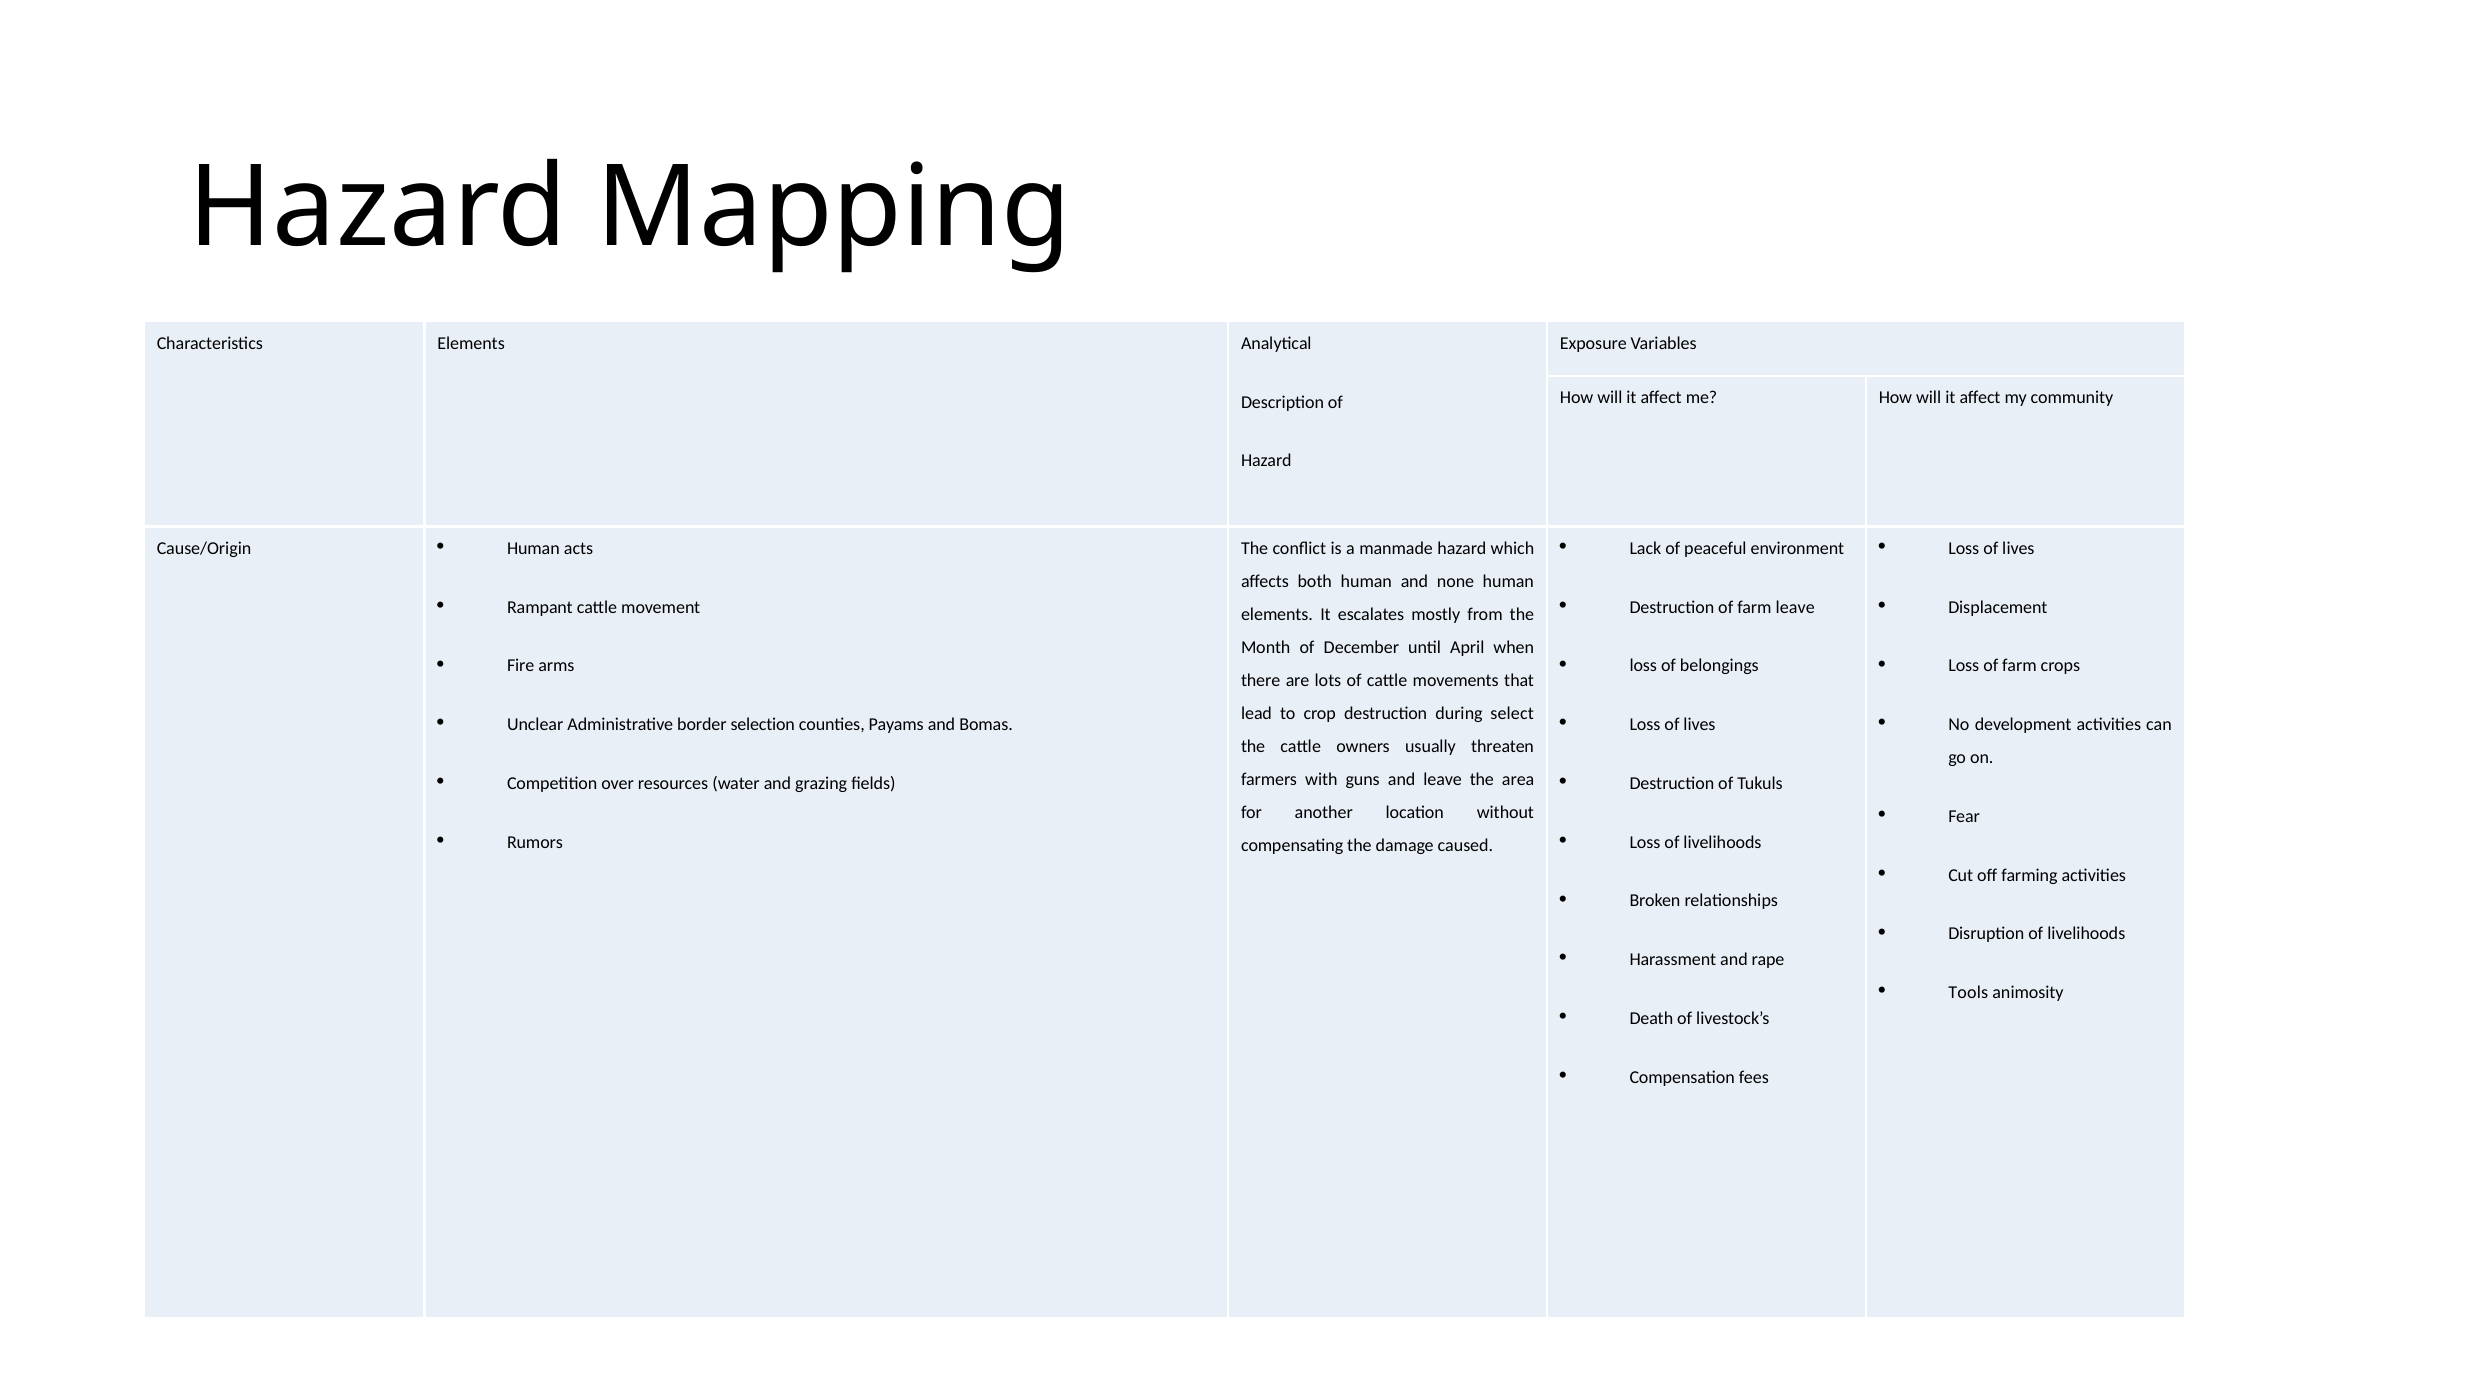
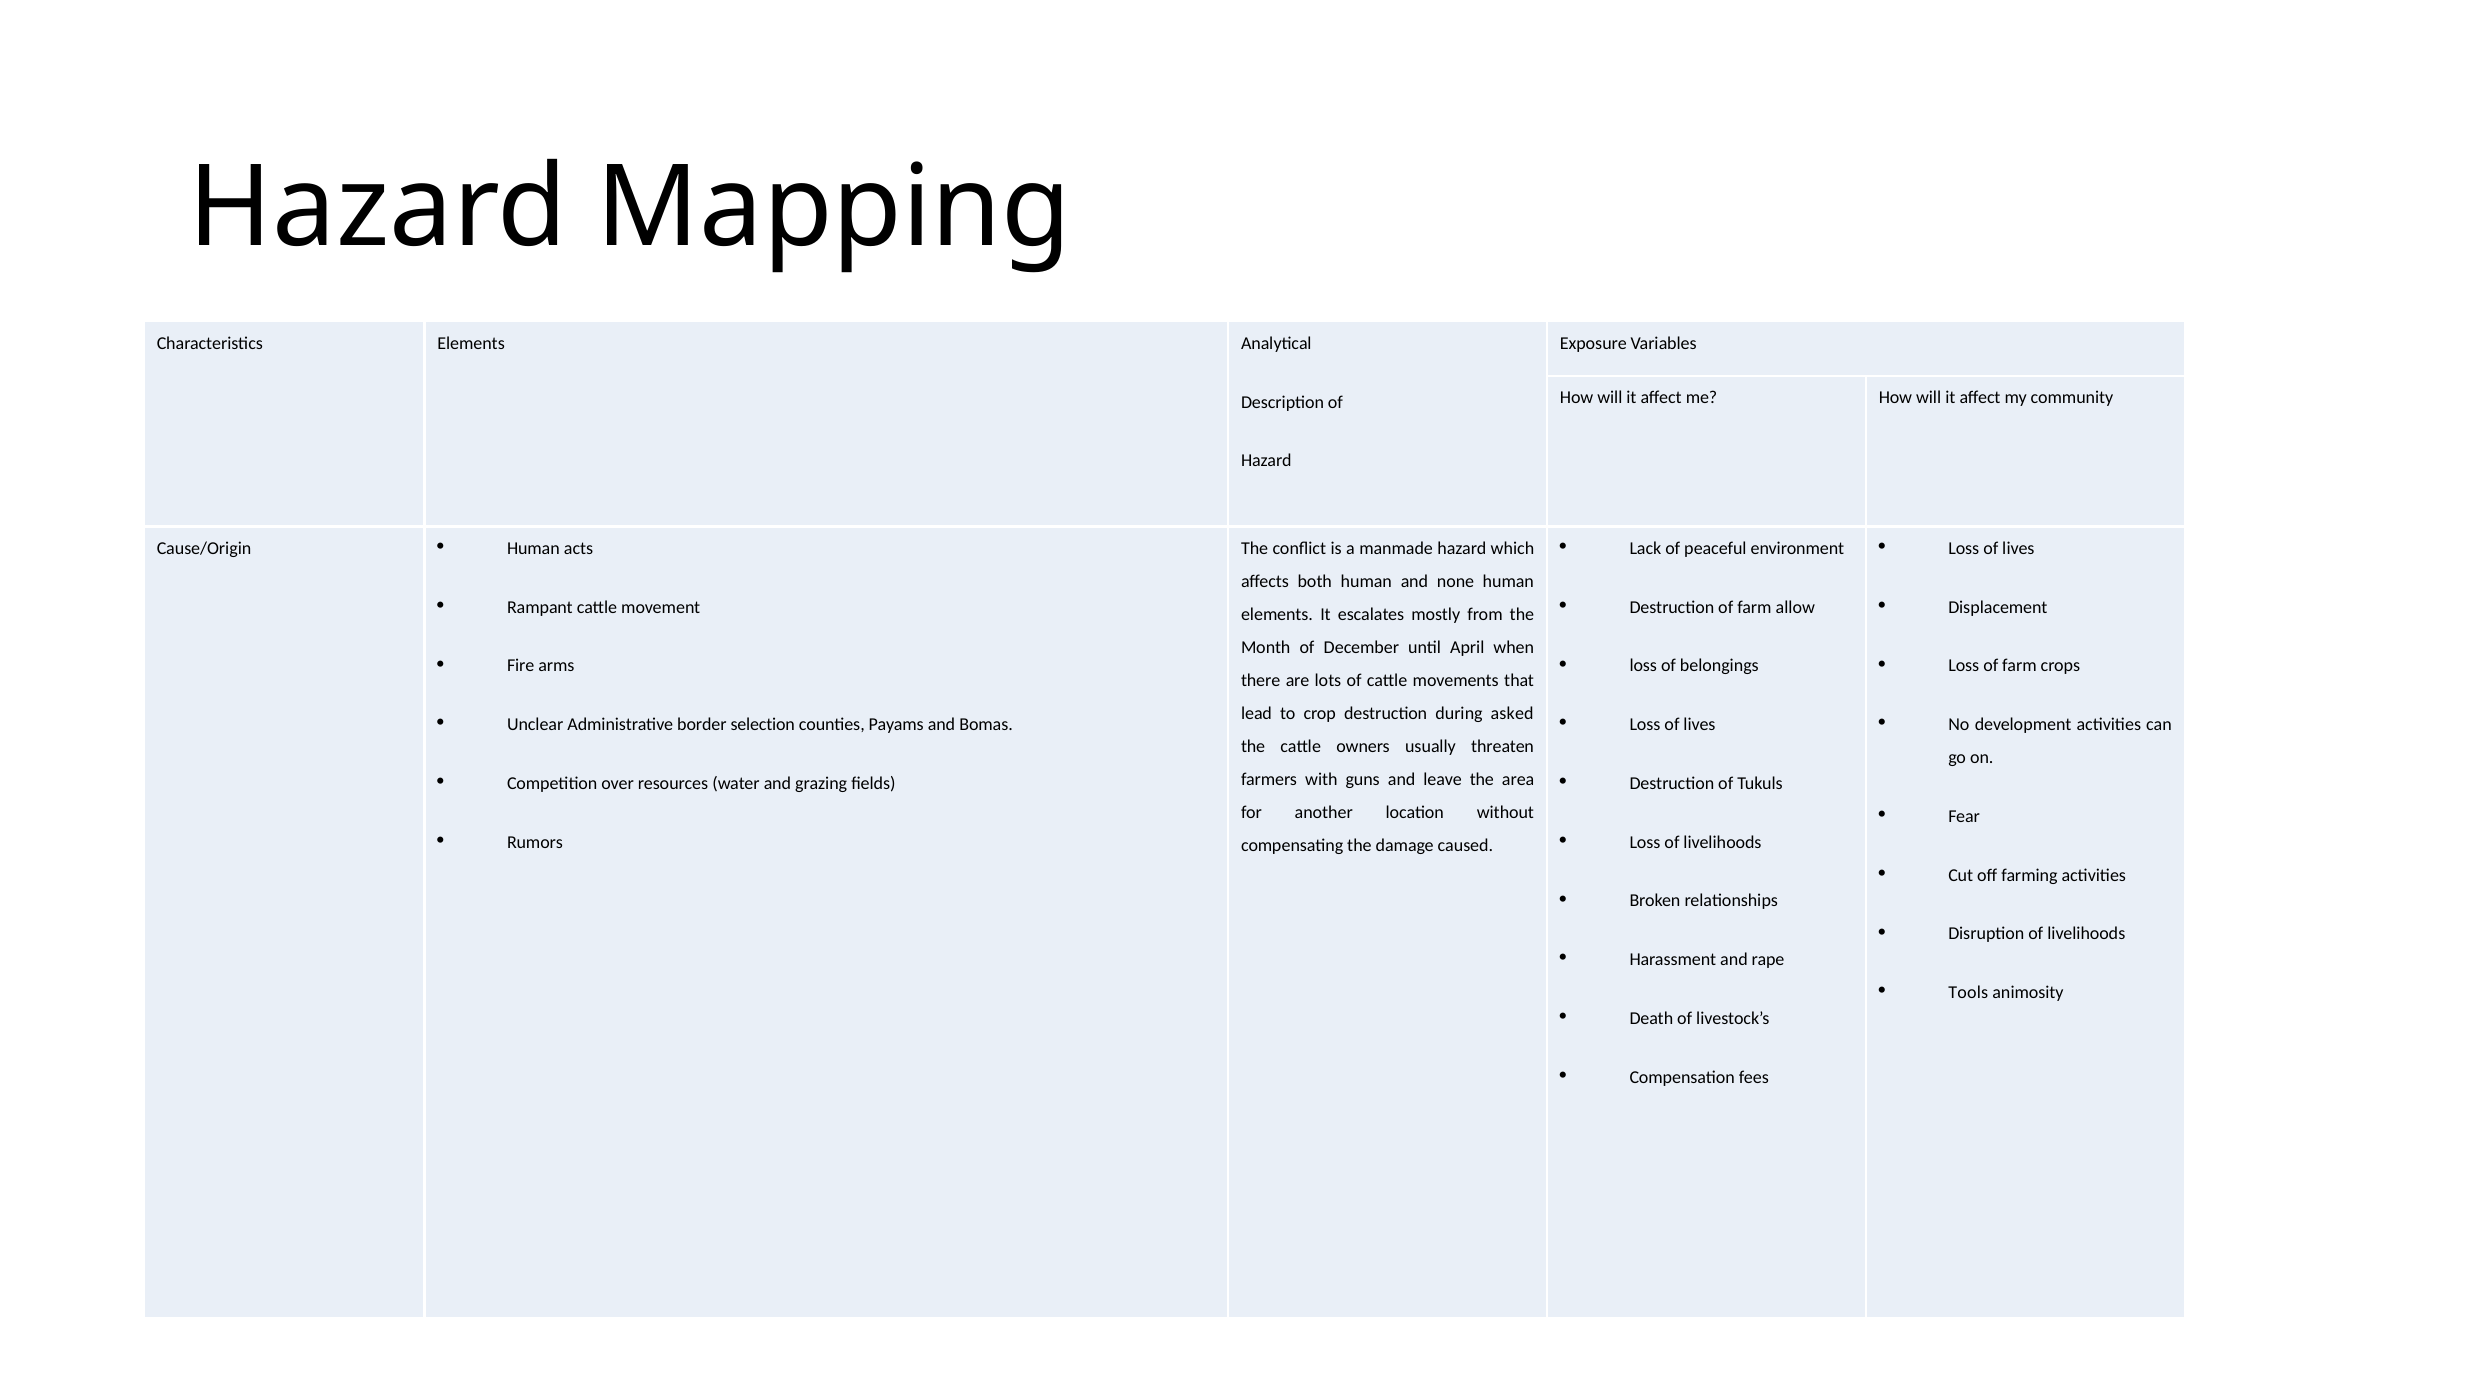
farm leave: leave -> allow (1795, 607)
select: select -> asked (1512, 713)
